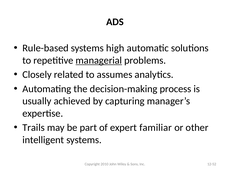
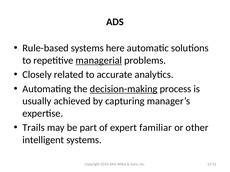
high: high -> here (115, 48)
assumes: assumes -> accurate (115, 75)
decision-making underline: none -> present (124, 89)
